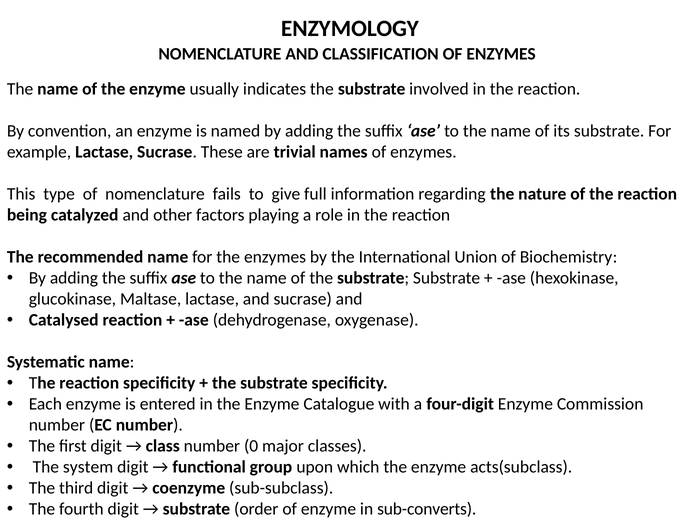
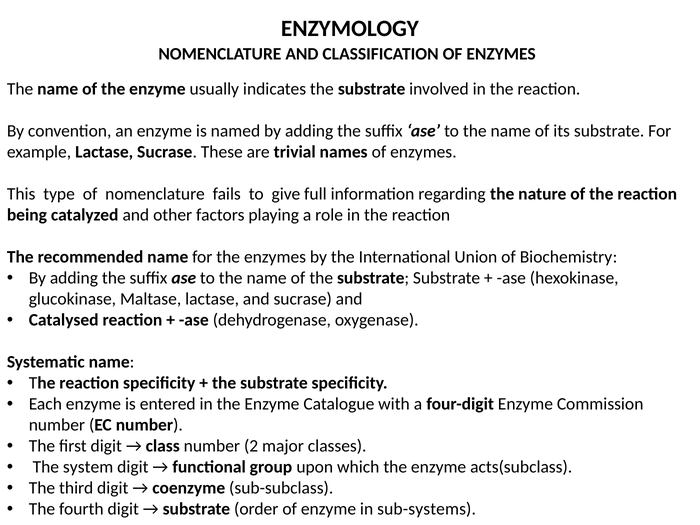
0: 0 -> 2 (251, 446)
sub-converts: sub-converts -> sub-systems (427, 509)
